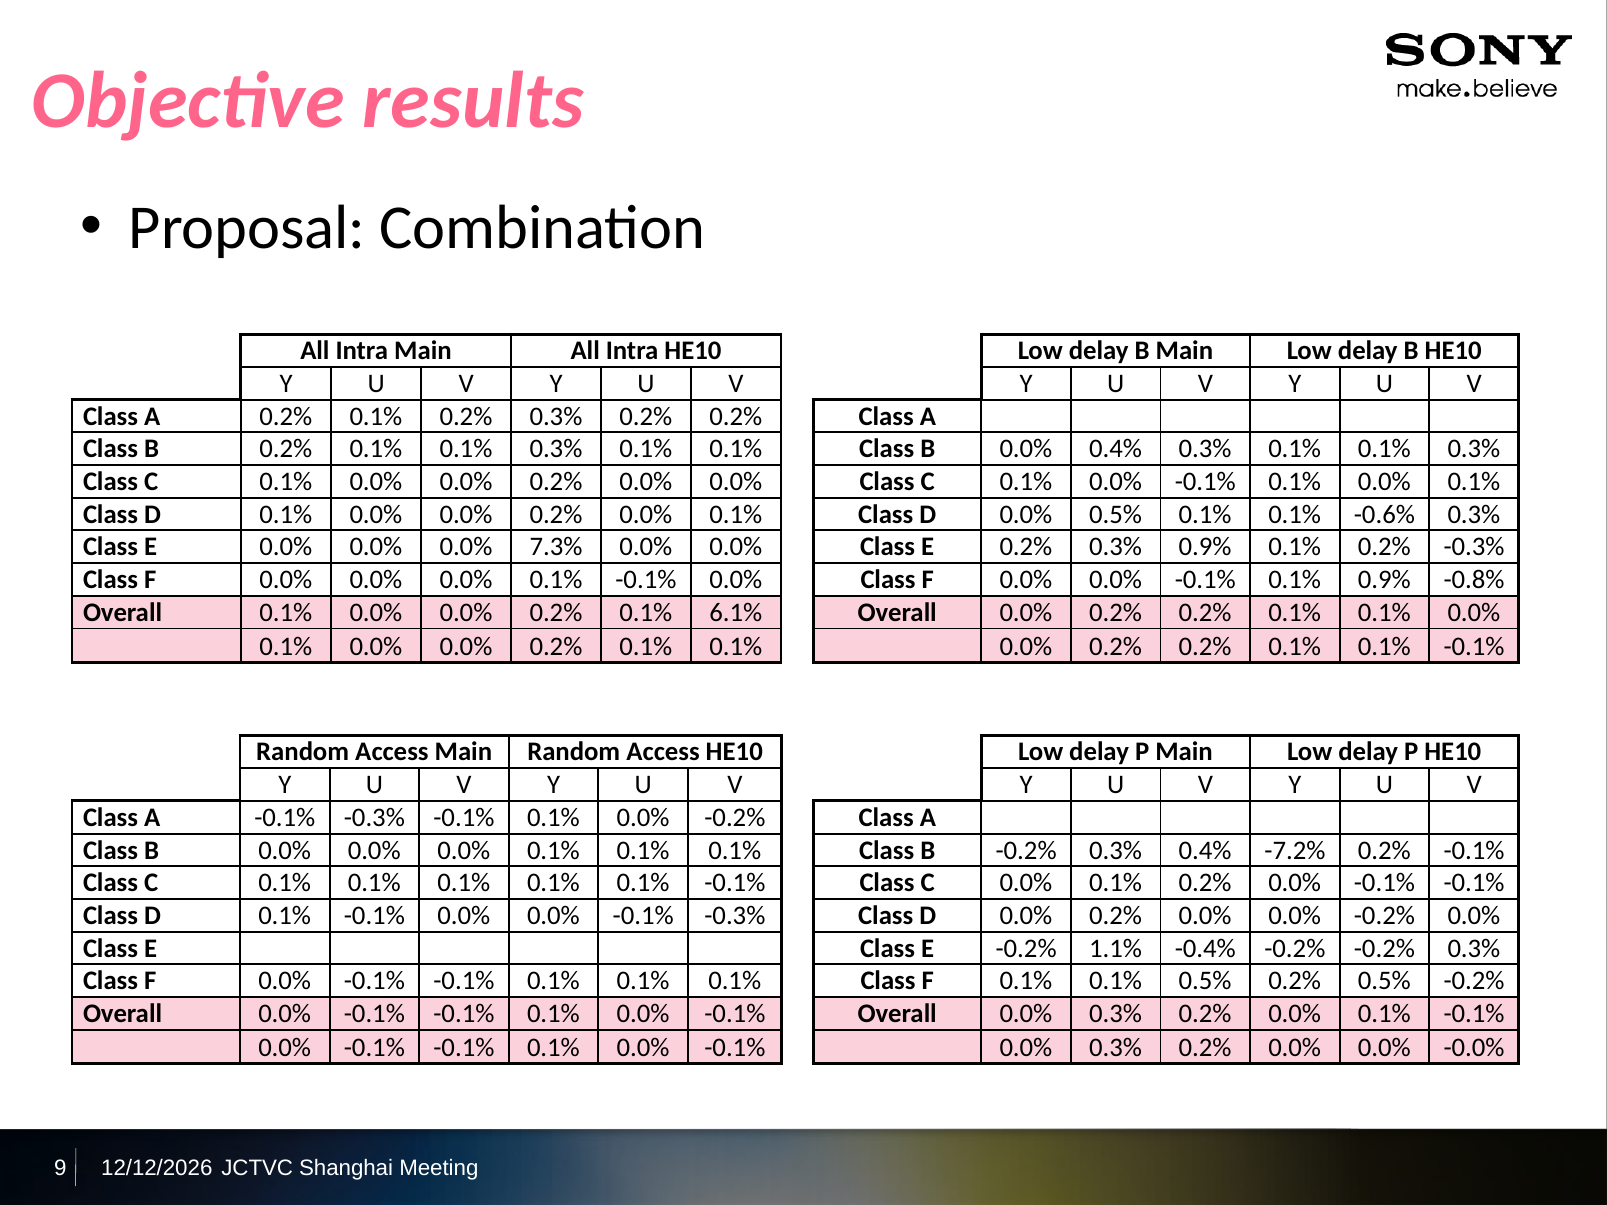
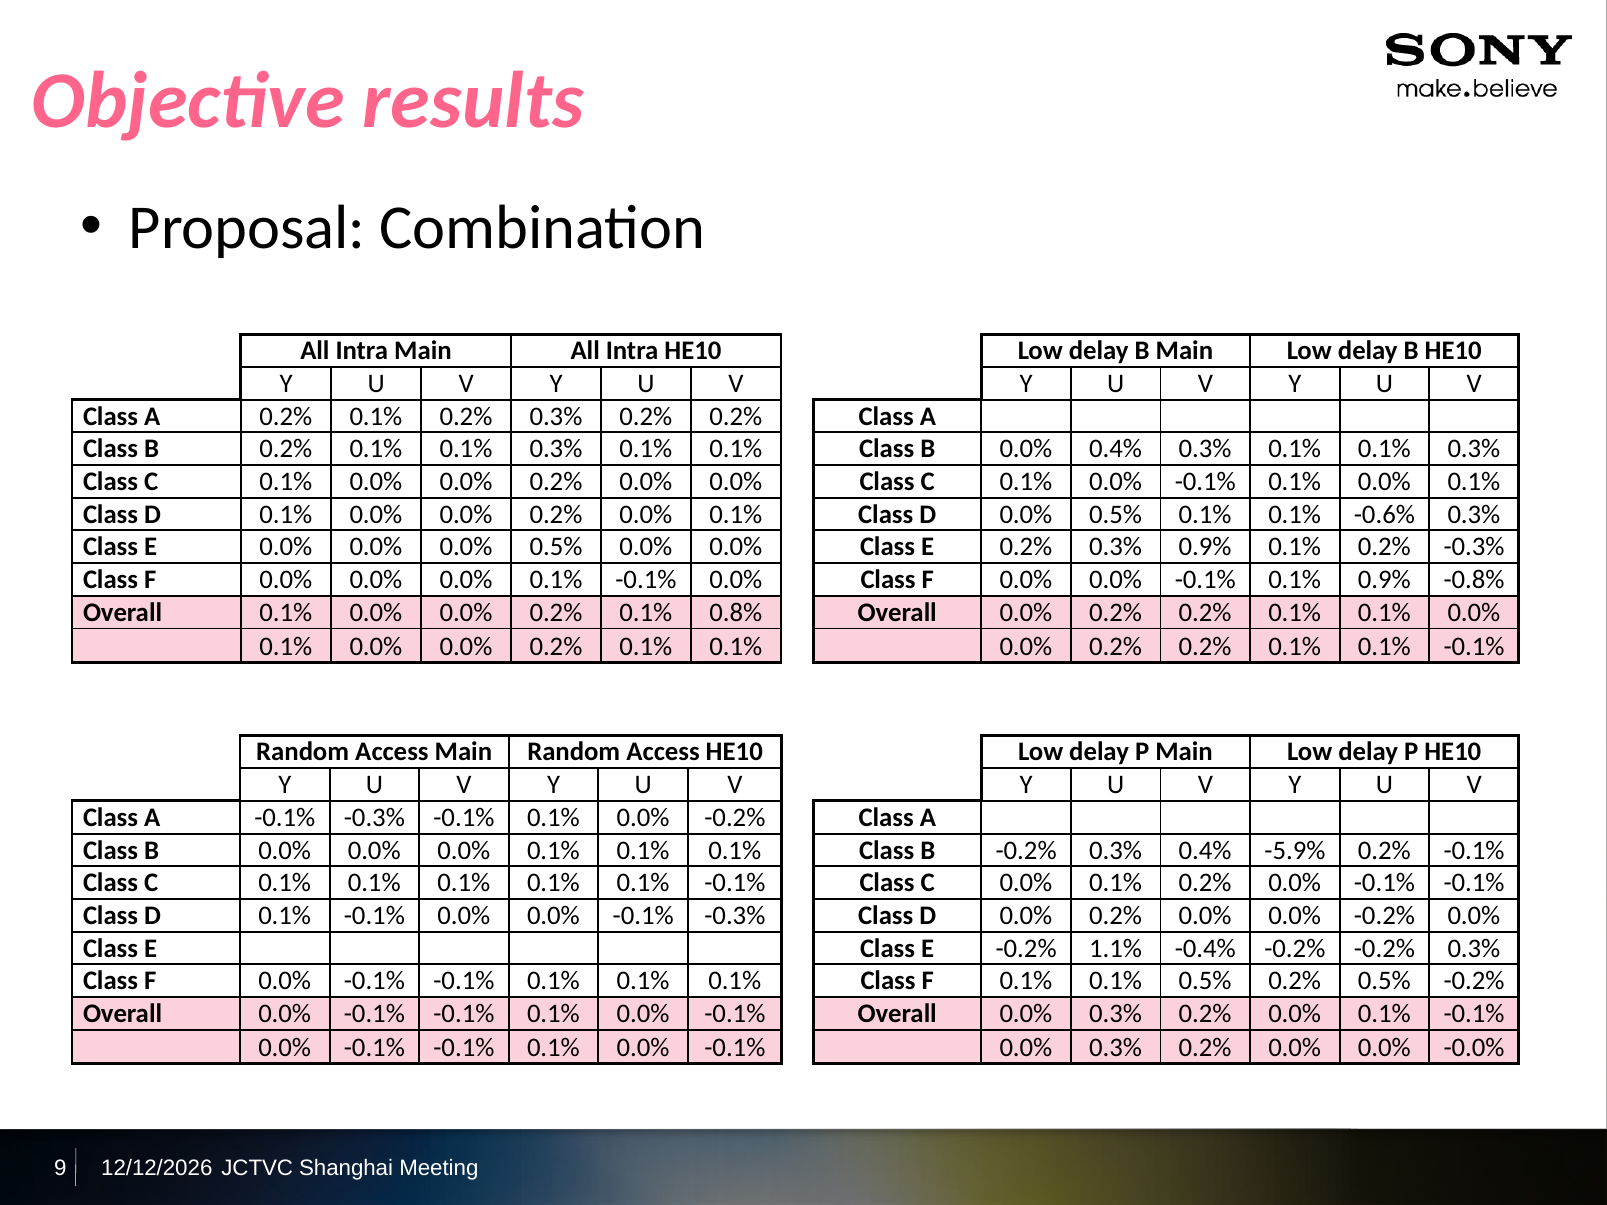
0.0% 0.0% 7.3%: 7.3% -> 0.5% (556, 547)
6.1%: 6.1% -> 0.8% (736, 613)
-7.2%: -7.2% -> -5.9% (1295, 850)
